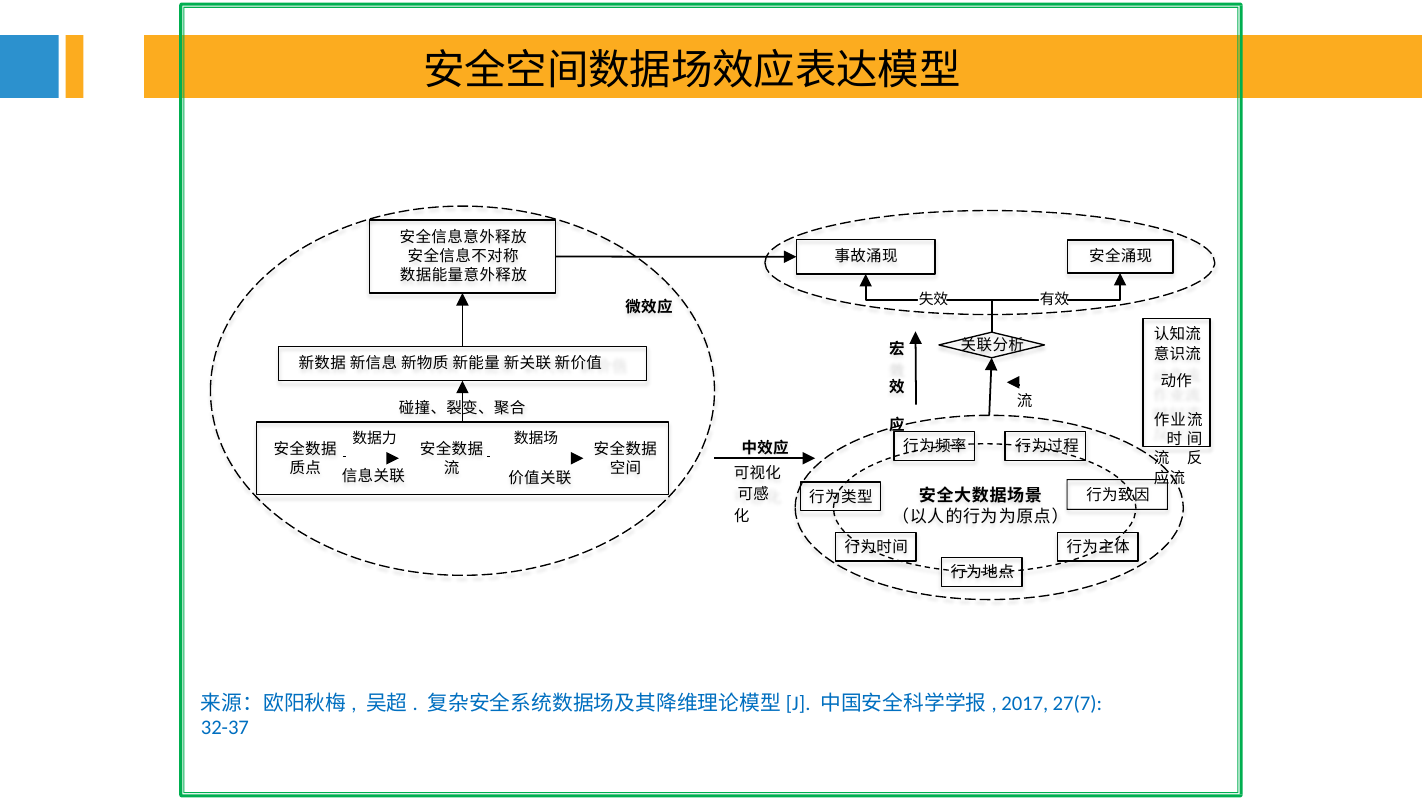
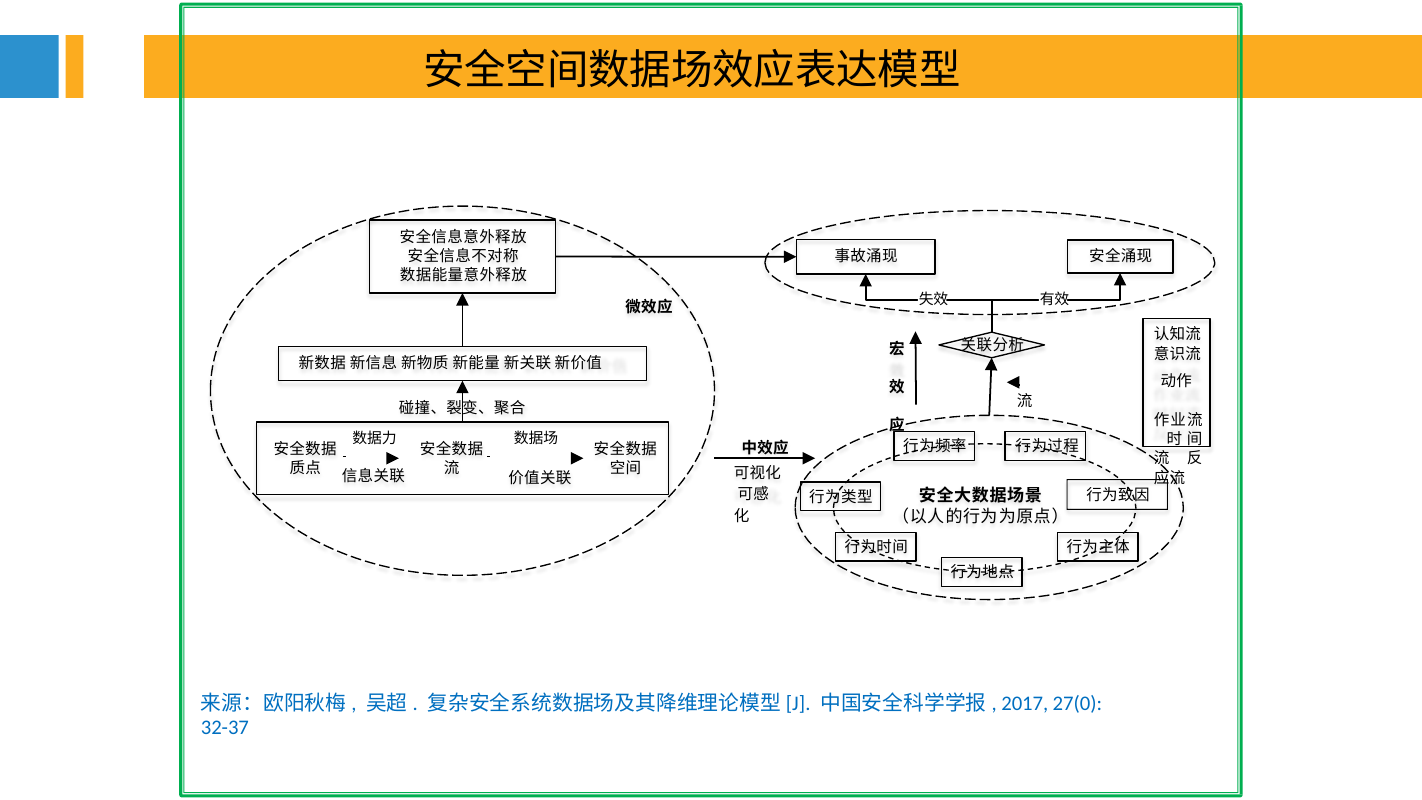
27(7: 27(7 -> 27(0 (1077, 704)
